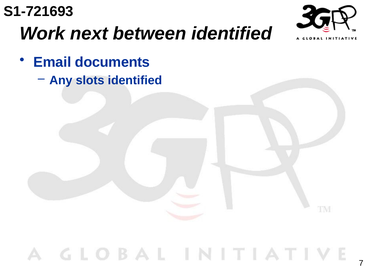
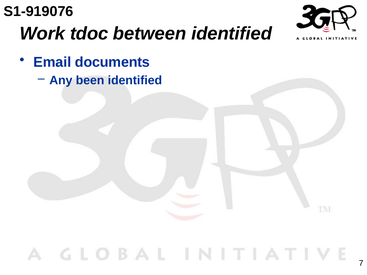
S1-721693: S1-721693 -> S1-919076 (39, 11)
next: next -> tdoc (89, 34)
slots: slots -> been (90, 80)
